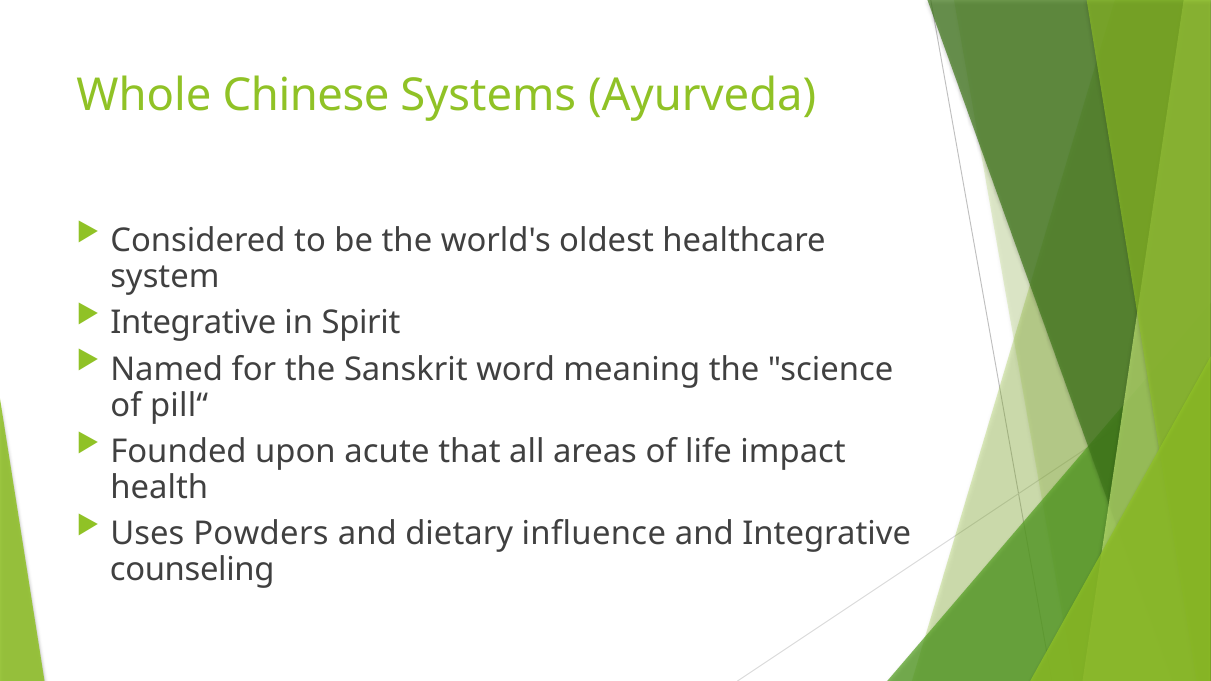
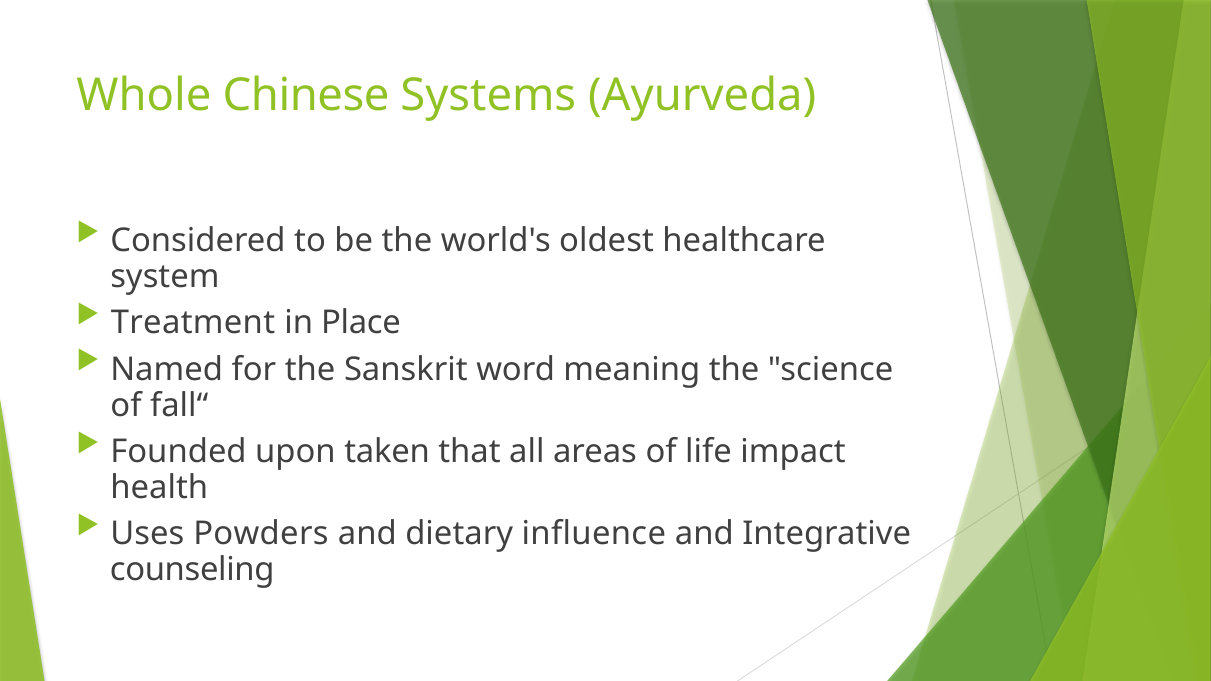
Integrative: Integrative -> Treatment (193, 323)
Spirit: Spirit -> Place (361, 323)
pill“: pill“ -> fall“ (179, 405)
acute: acute -> taken (387, 452)
